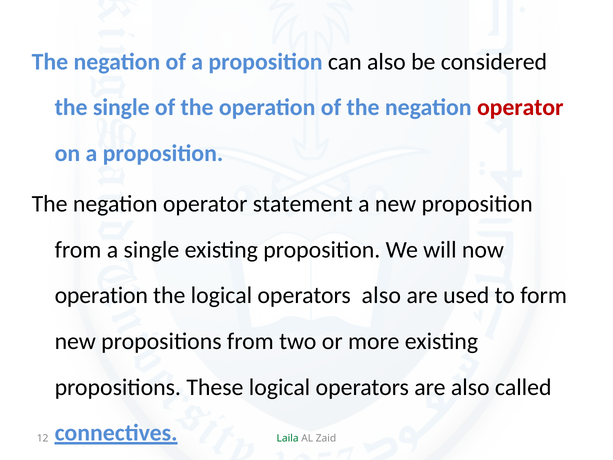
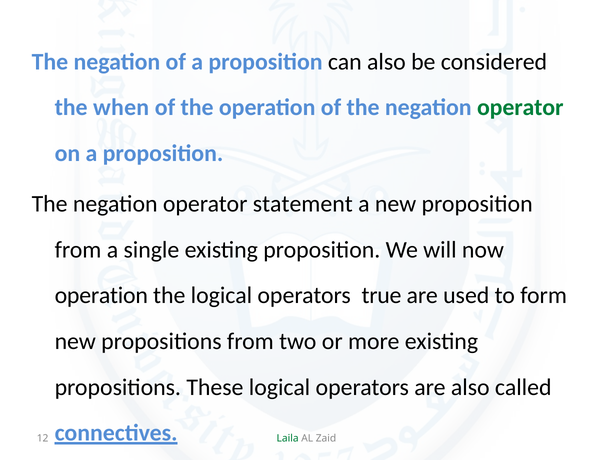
the single: single -> when (121, 108)
operator colour: red -> green (520, 108)
operators also: also -> true (382, 295)
